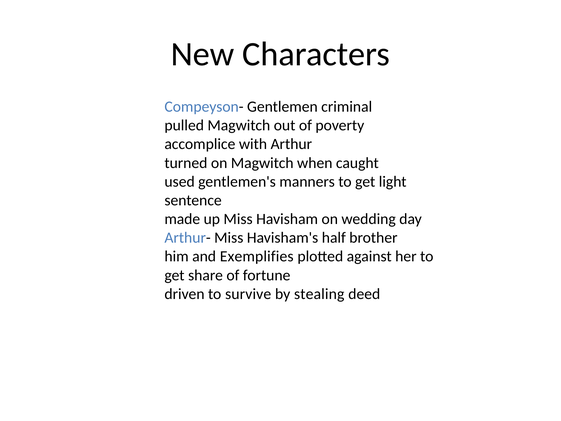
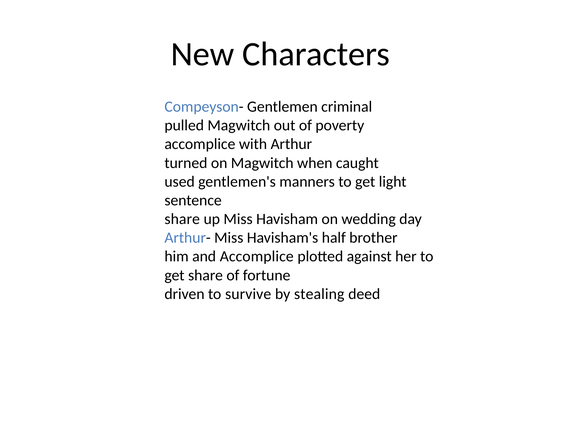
made: made -> share (182, 219)
and Exemplifies: Exemplifies -> Accomplice (257, 256)
